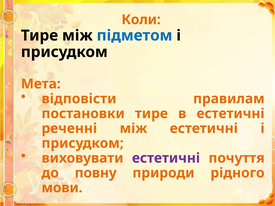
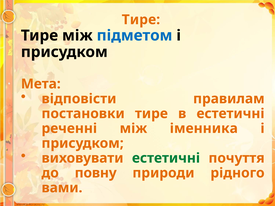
Коли: Коли -> Тире (141, 20)
між естетичні: естетичні -> іменника (204, 129)
естетичні colour: purple -> green (166, 158)
мови: мови -> вами (62, 188)
